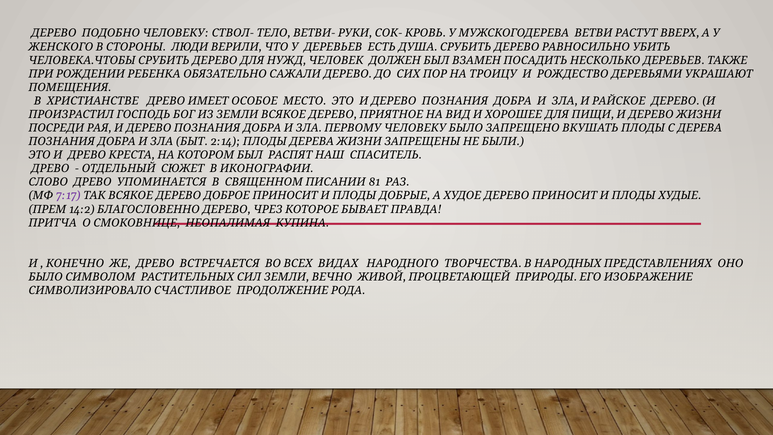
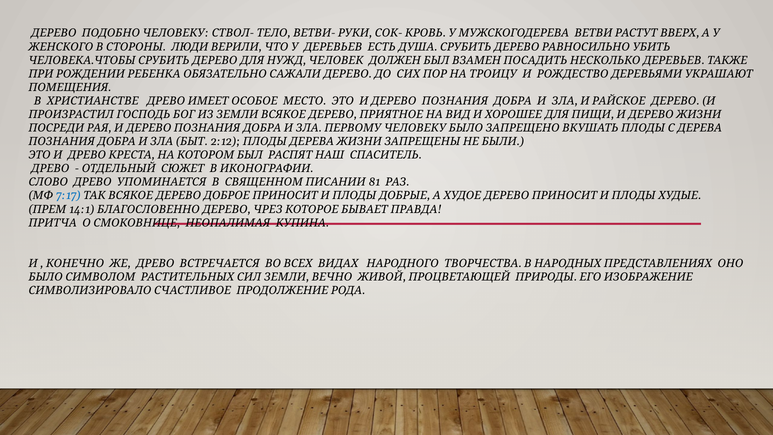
2:14: 2:14 -> 2:12 (225, 142)
7:17 colour: purple -> blue (68, 196)
14:2: 14:2 -> 14:1 (82, 209)
